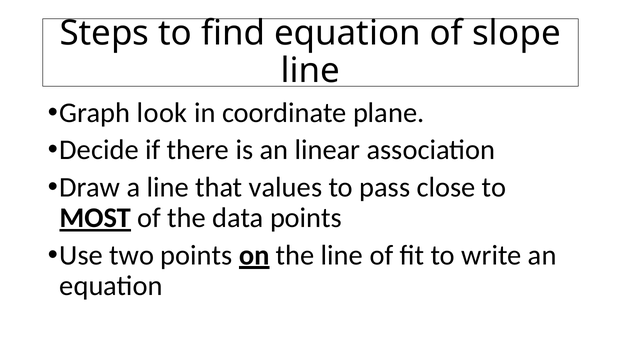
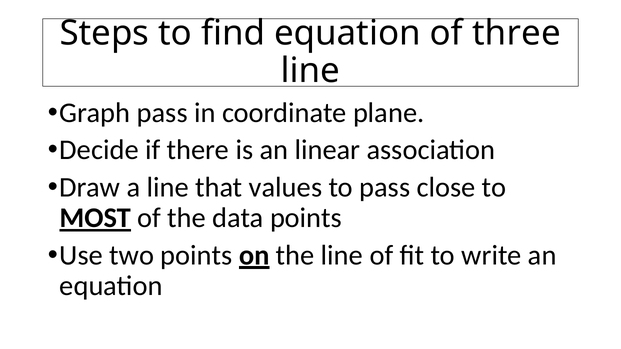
slope: slope -> three (516, 33)
Graph look: look -> pass (162, 113)
